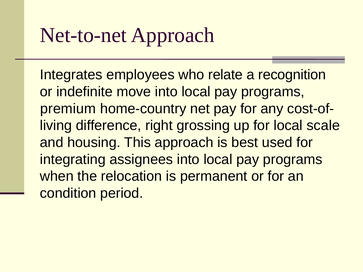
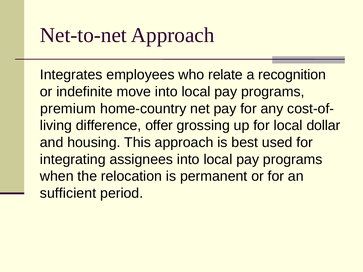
right: right -> offer (159, 126)
scale: scale -> dollar (323, 126)
condition: condition -> sufficient (68, 193)
